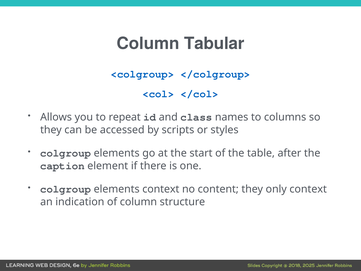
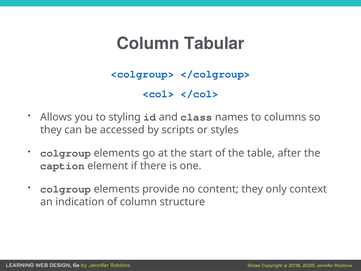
repeat: repeat -> styling (125, 117)
elements context: context -> provide (161, 189)
